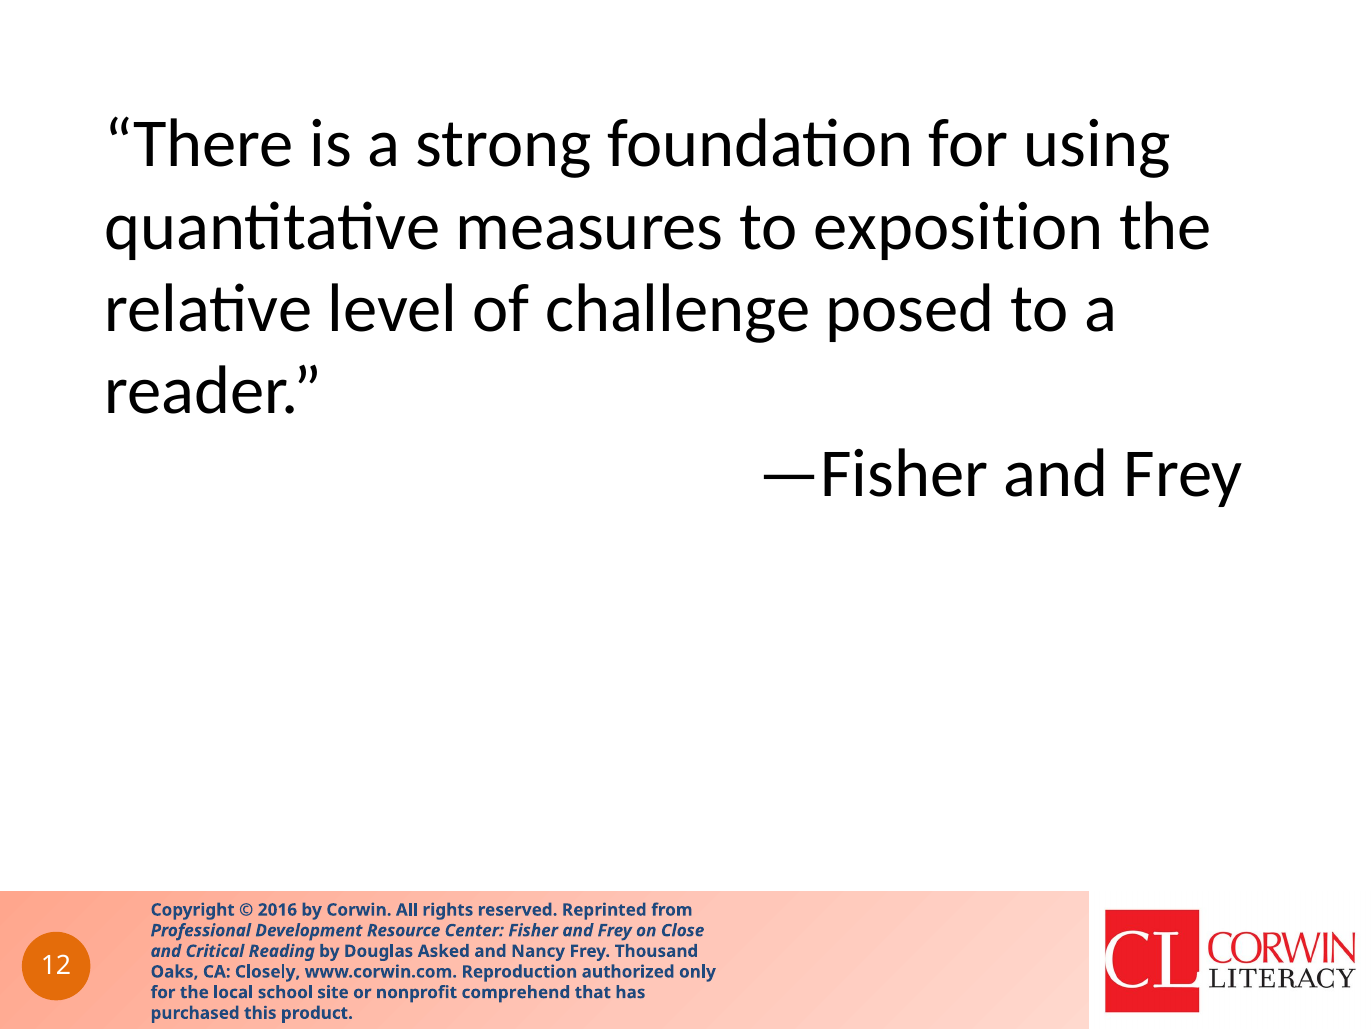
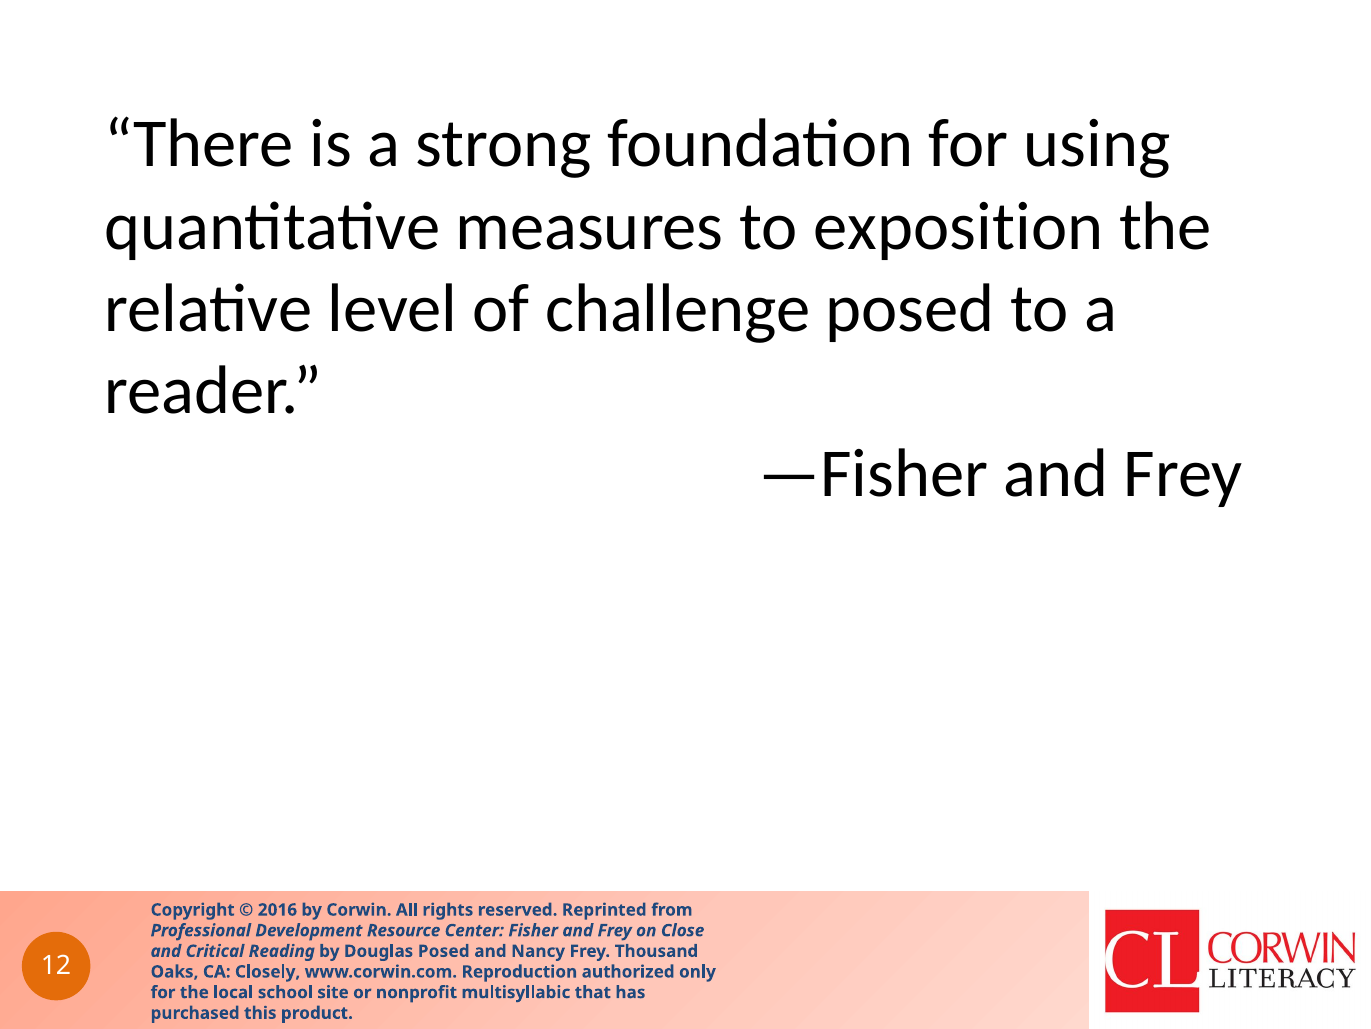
Douglas Asked: Asked -> Posed (444, 951)
comprehend: comprehend -> multisyllabic (516, 992)
